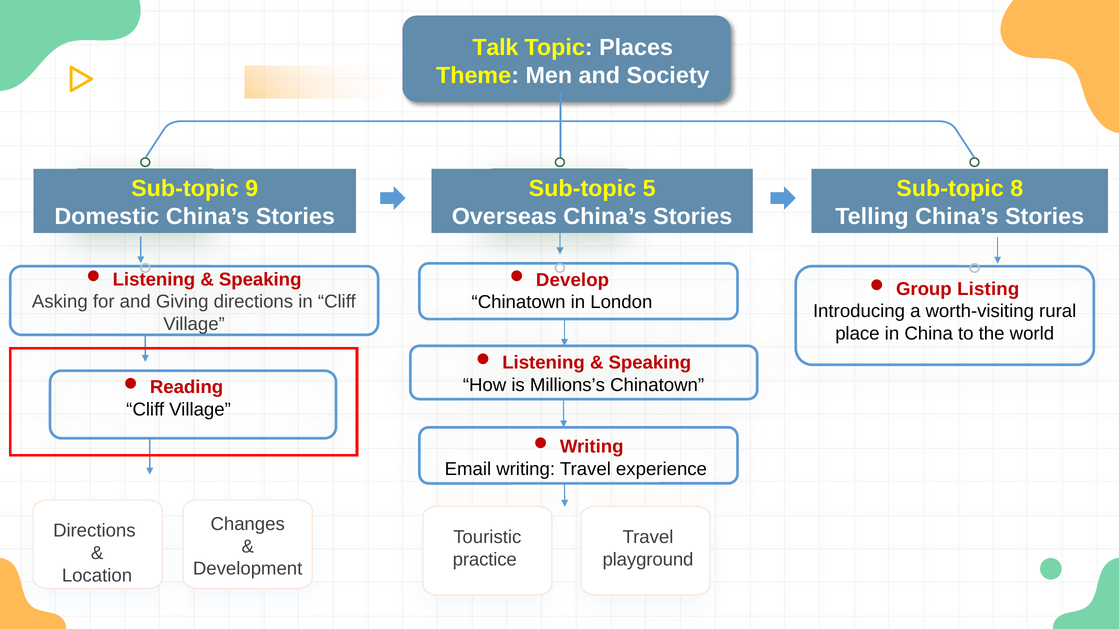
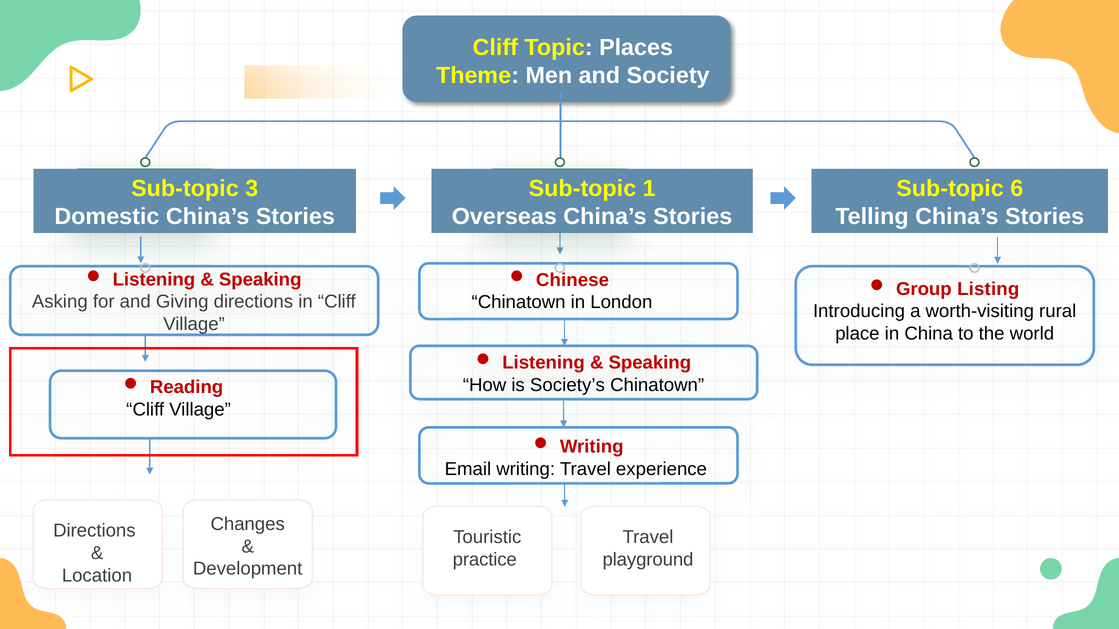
Talk: Talk -> Cliff (495, 48)
9: 9 -> 3 (252, 189)
5: 5 -> 1 (649, 189)
8: 8 -> 6 (1017, 189)
Develop: Develop -> Chinese (573, 280)
Millions’s: Millions’s -> Society’s (567, 385)
